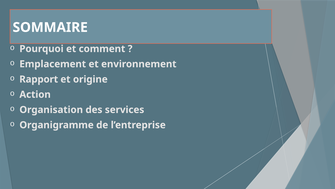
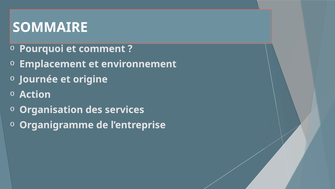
Rapport: Rapport -> Journée (39, 79)
